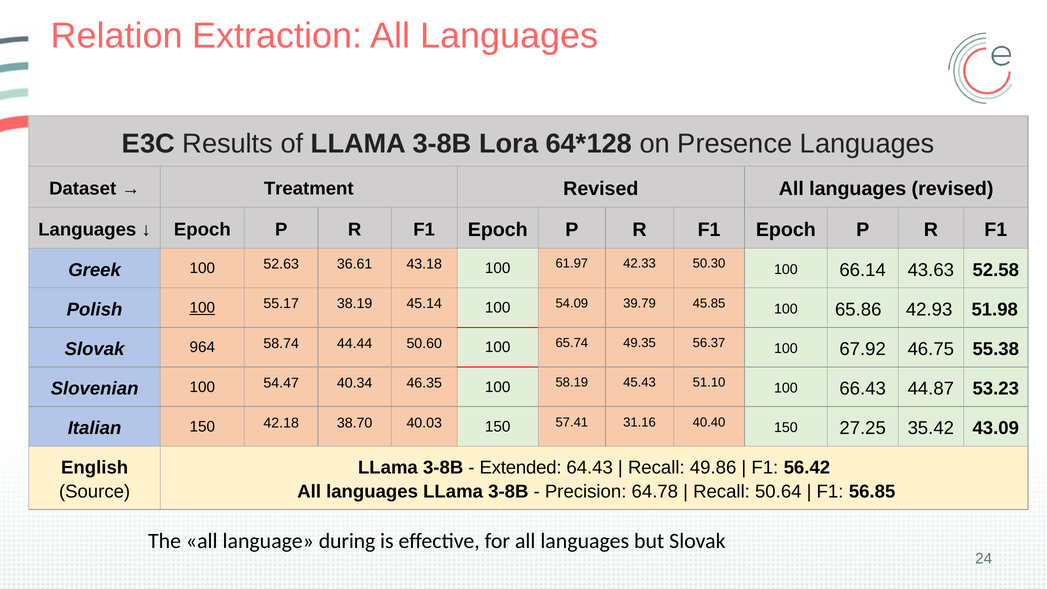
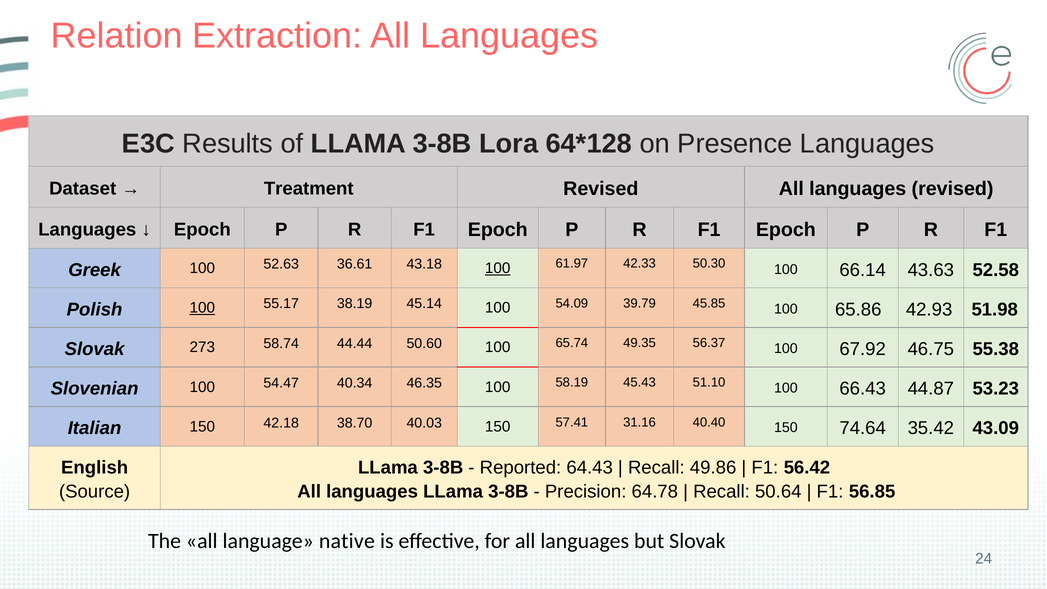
100 underline: none -> present (498, 268)
964: 964 -> 273 (202, 347)
27.25: 27.25 -> 74.64 (863, 428)
Extended: Extended -> Reported (520, 468)
during: during -> native (347, 541)
